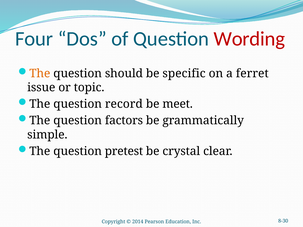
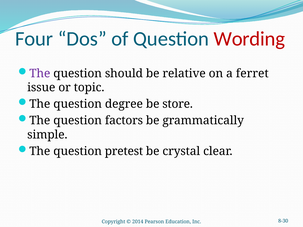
The colour: orange -> purple (40, 74)
specific: specific -> relative (184, 74)
record: record -> degree (124, 104)
meet: meet -> store (178, 104)
